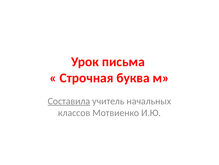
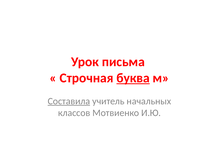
буква underline: none -> present (133, 78)
